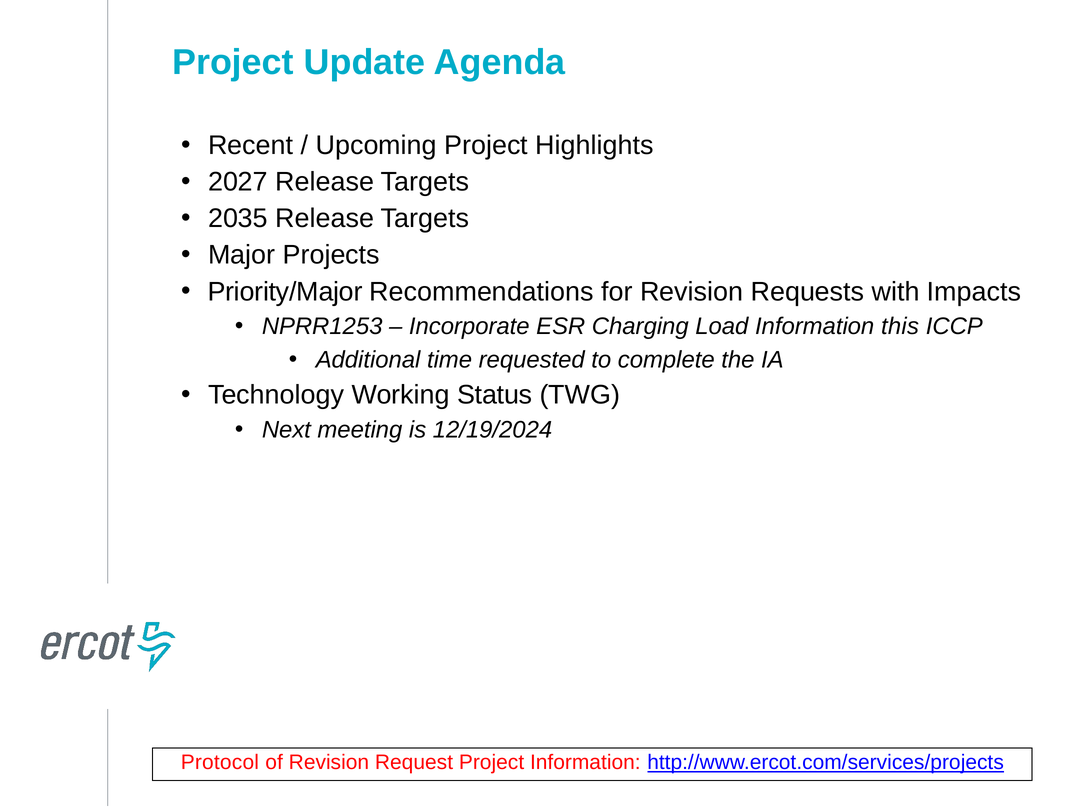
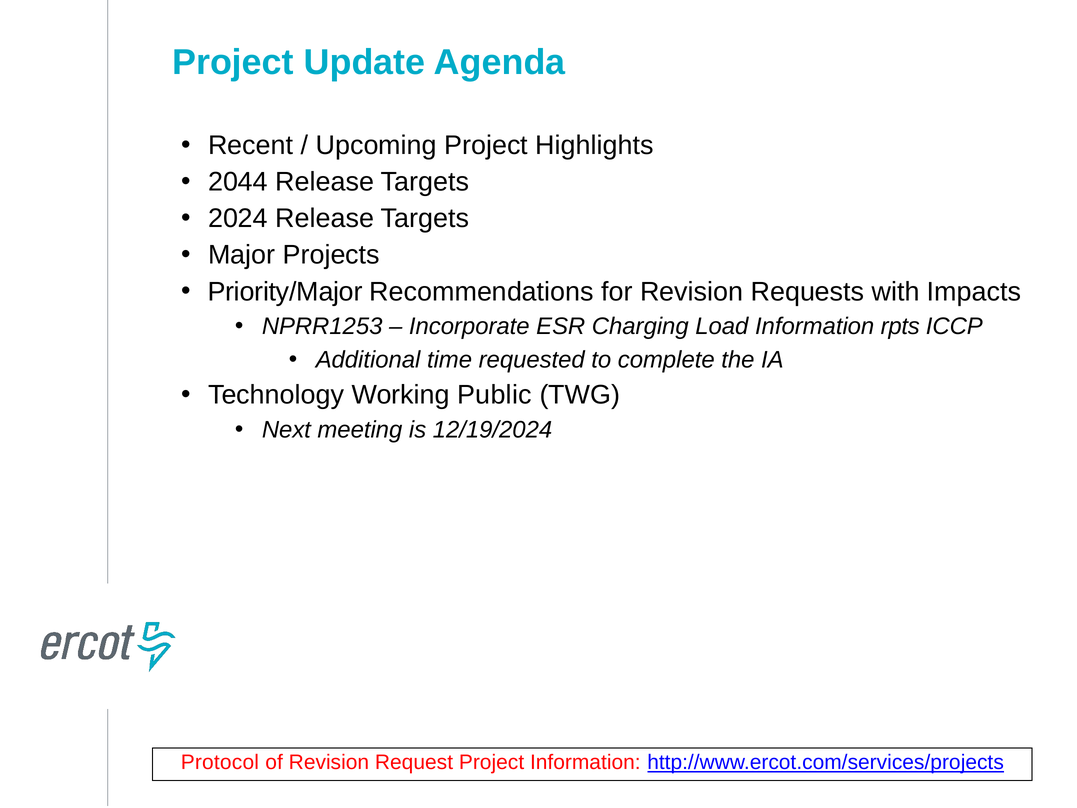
2027: 2027 -> 2044 (238, 182)
2035: 2035 -> 2024 (238, 218)
this: this -> rpts (900, 326)
Status: Status -> Public (495, 395)
